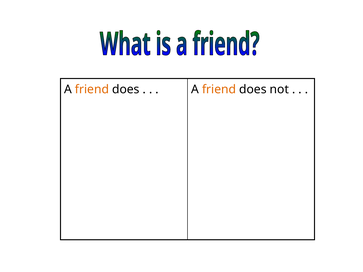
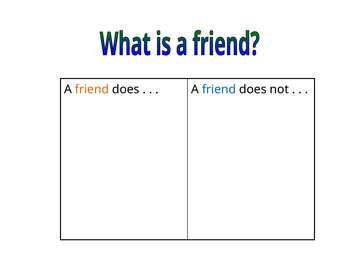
friend colour: orange -> blue (219, 89)
